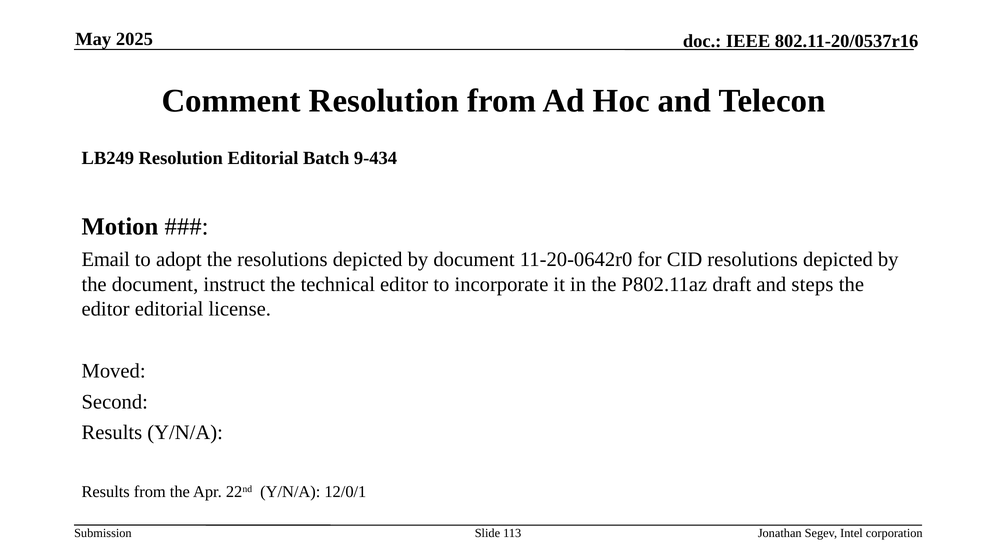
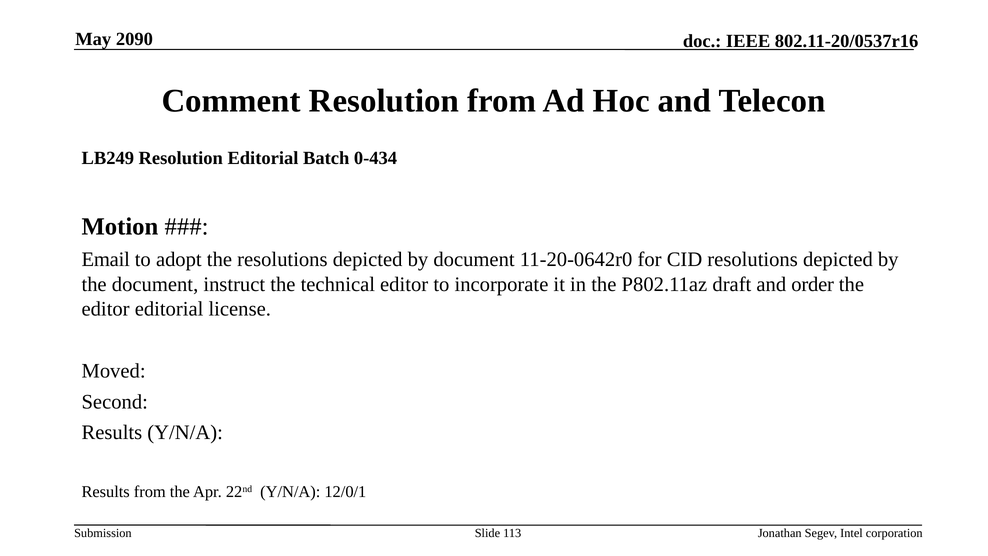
2025: 2025 -> 2090 (134, 39)
9-434: 9-434 -> 0-434 (376, 158)
steps: steps -> order (813, 284)
